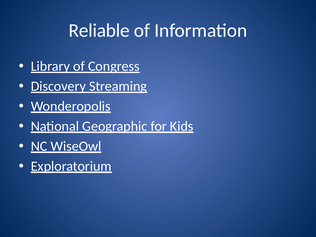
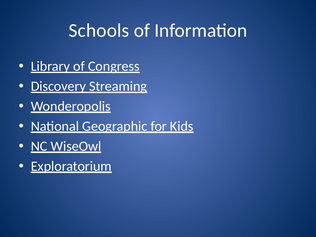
Reliable: Reliable -> Schools (99, 31)
